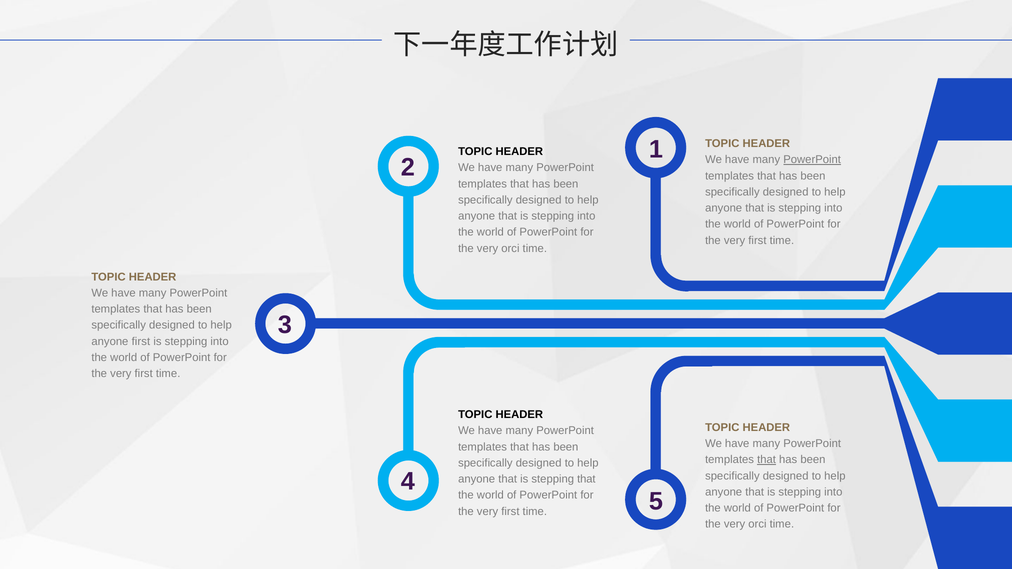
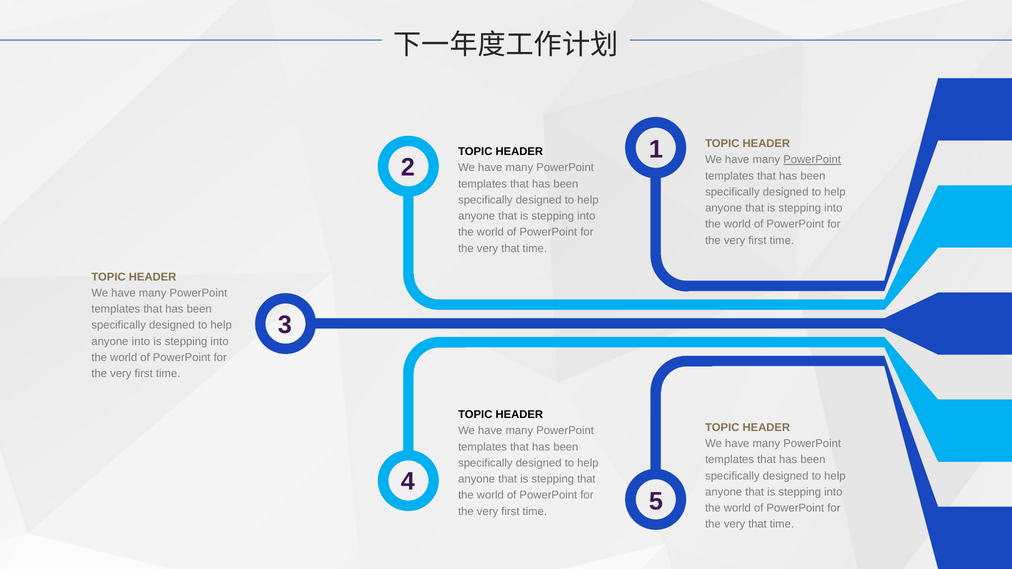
orci: orci -> that (510, 248)
anyone first: first -> into (141, 341)
that underline: present -> none (767, 460)
orci: orci -> that (757, 524)
